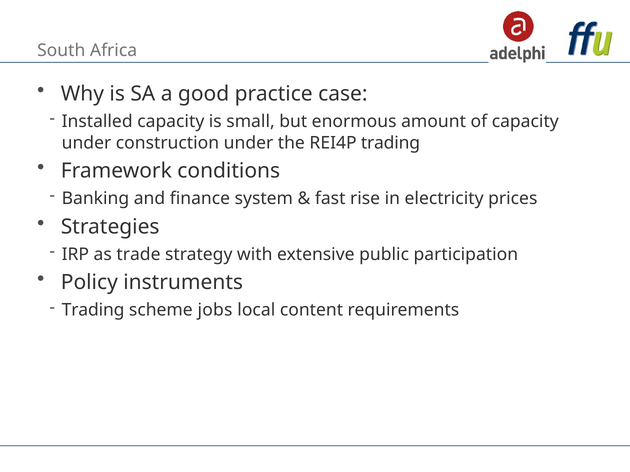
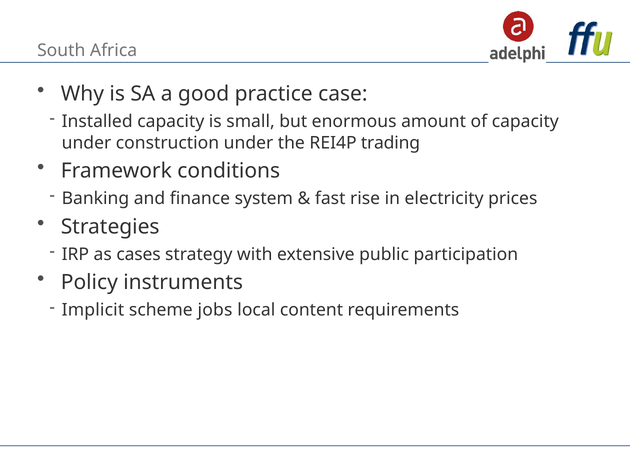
trade: trade -> cases (139, 255)
Trading: Trading -> Implicit (93, 310)
